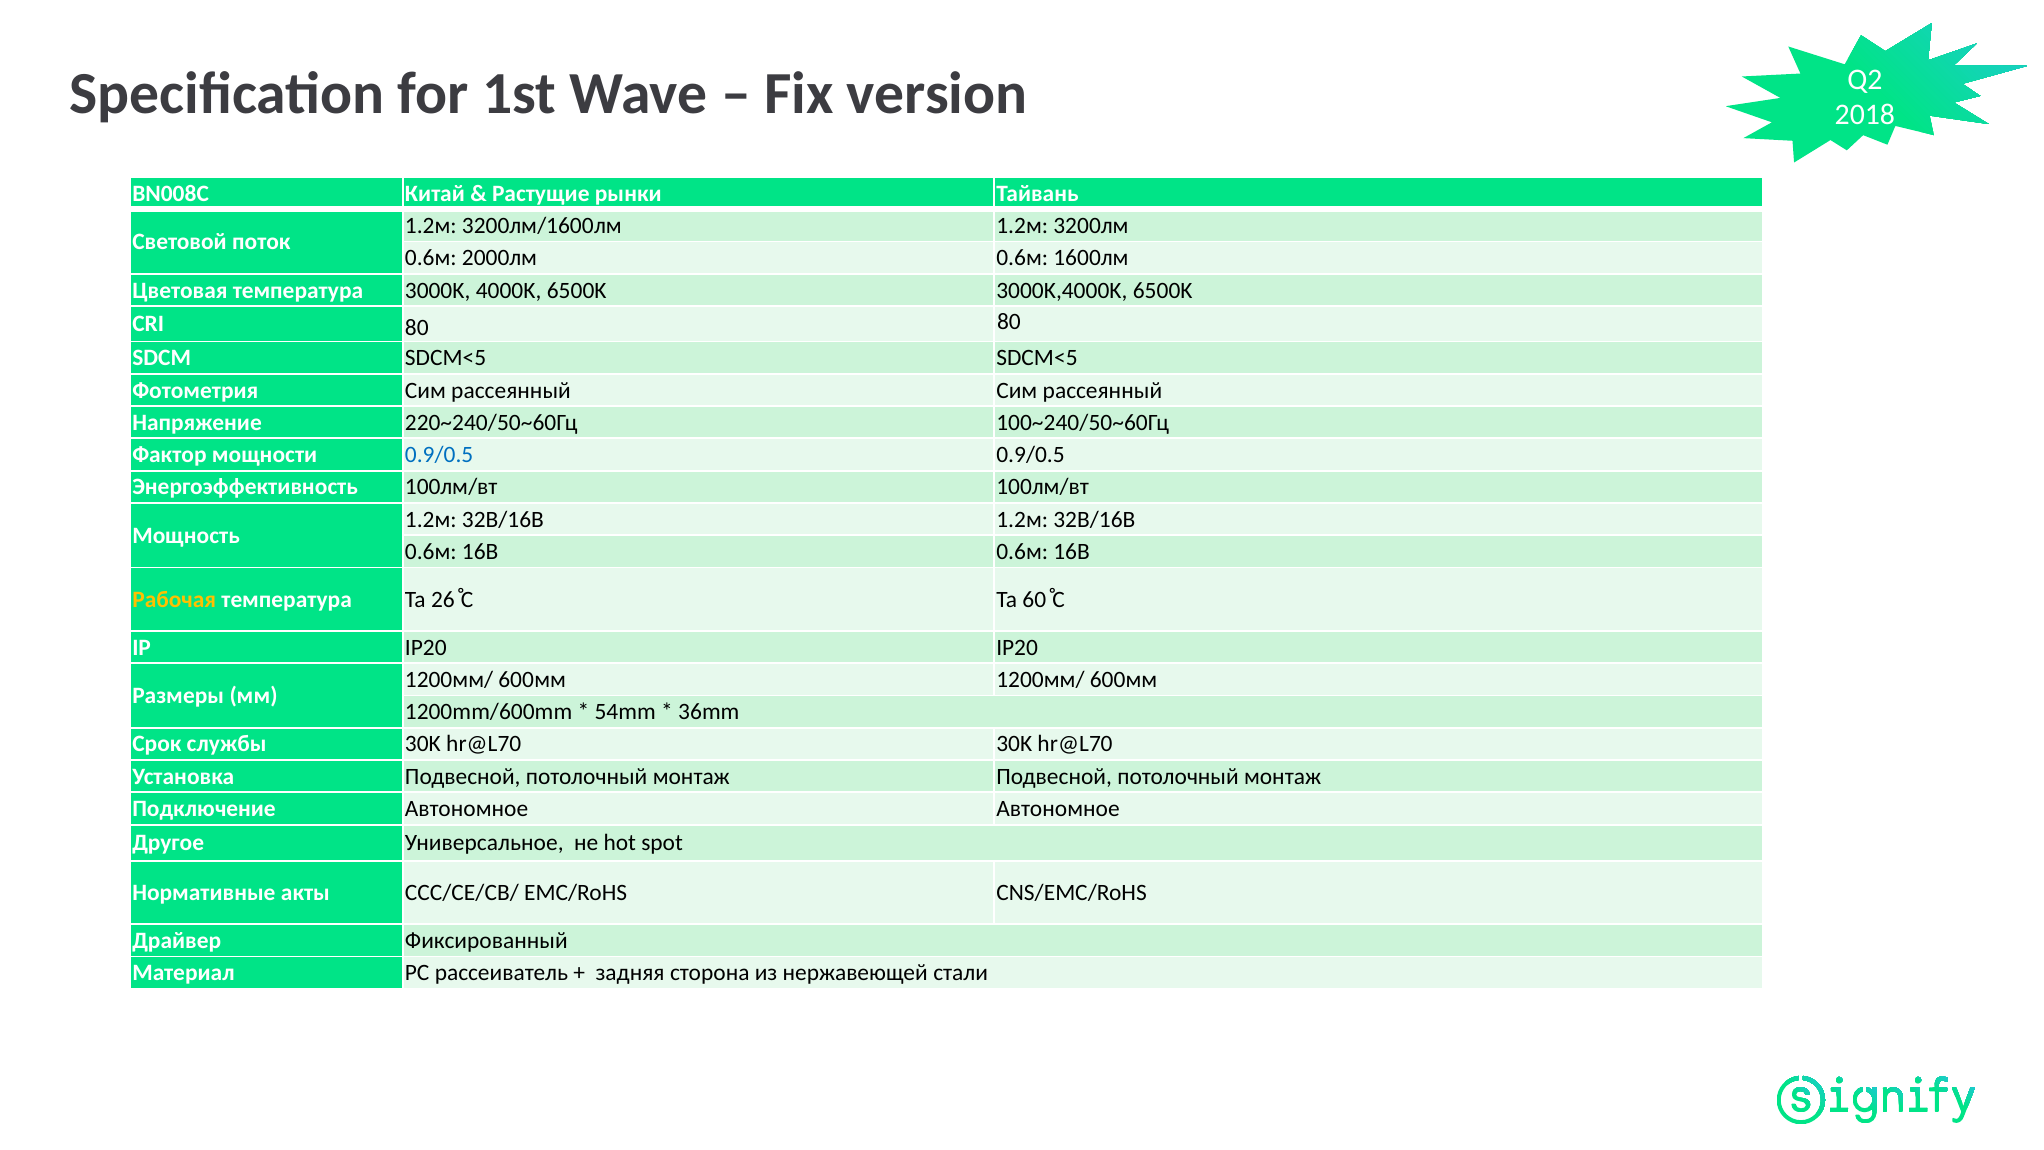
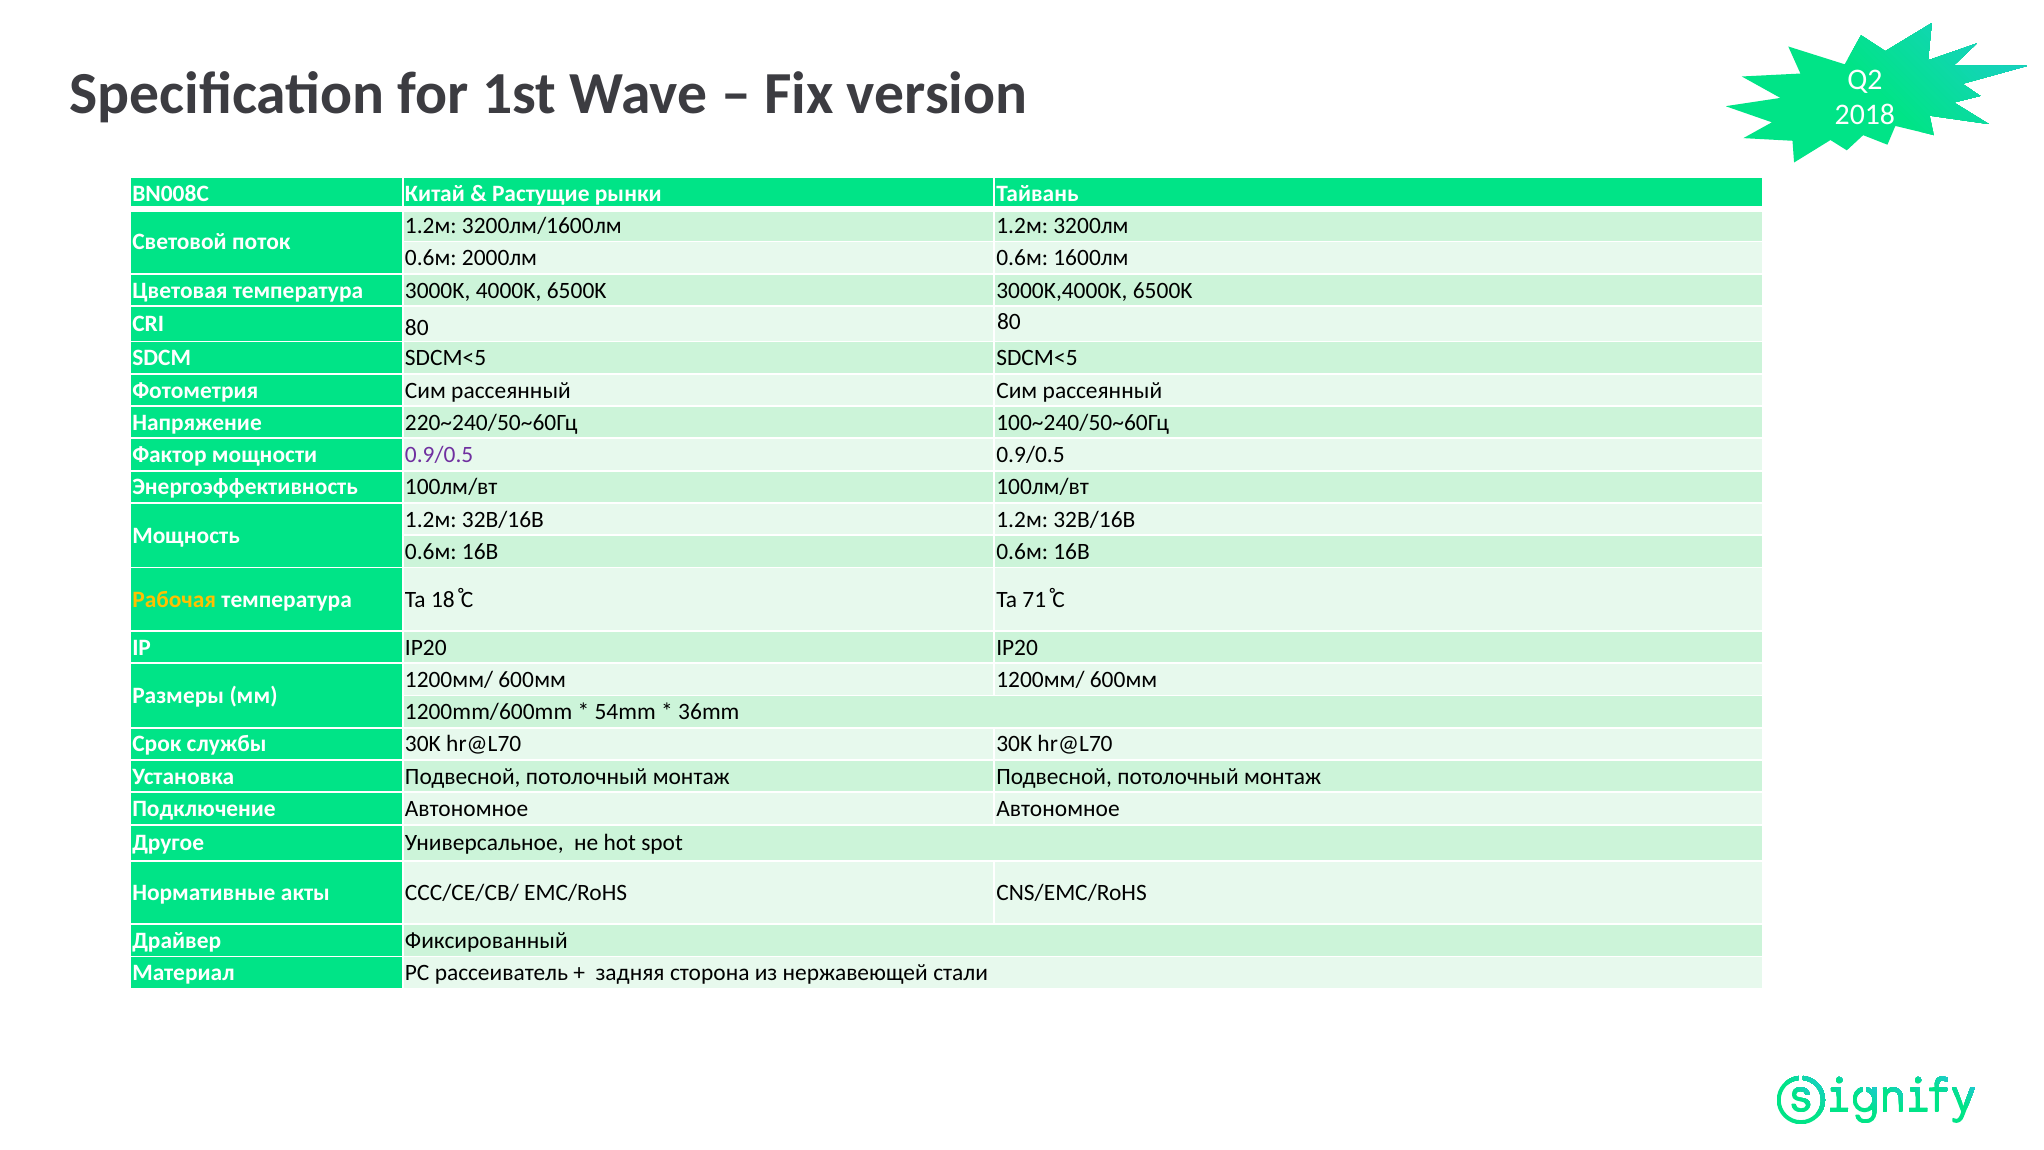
0.9/0.5 colour: blue -> purple (439, 455)
26: 26 -> 18 (443, 599)
60: 60 -> 71 (1034, 599)
